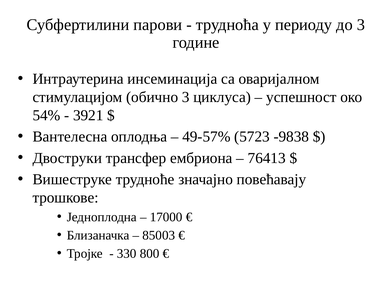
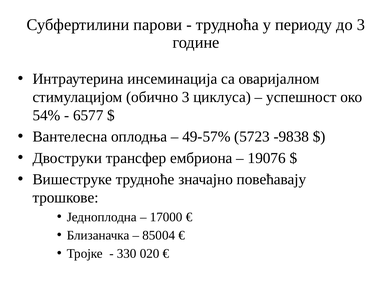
3921: 3921 -> 6577 (88, 115)
76413: 76413 -> 19076 (267, 158)
85003: 85003 -> 85004 (159, 235)
800: 800 -> 020 (150, 254)
